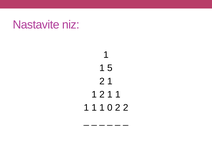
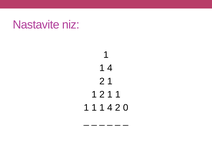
5: 5 -> 4 (110, 68)
1 1 1 0: 0 -> 4 (110, 108)
2 2: 2 -> 0 (126, 108)
